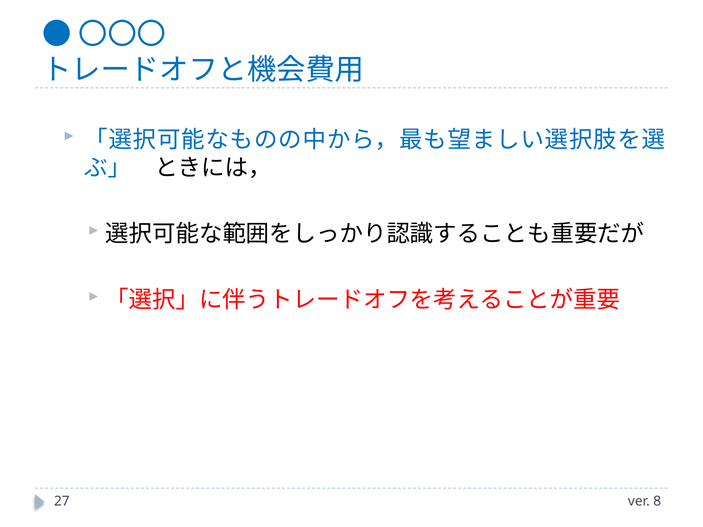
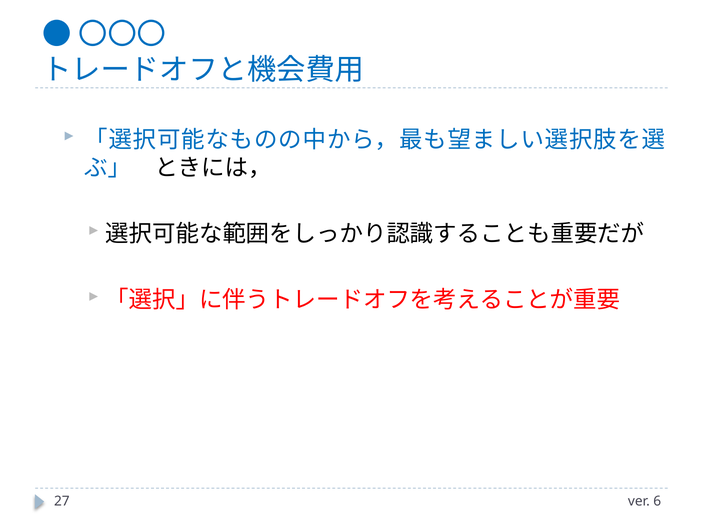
8: 8 -> 6 (657, 501)
